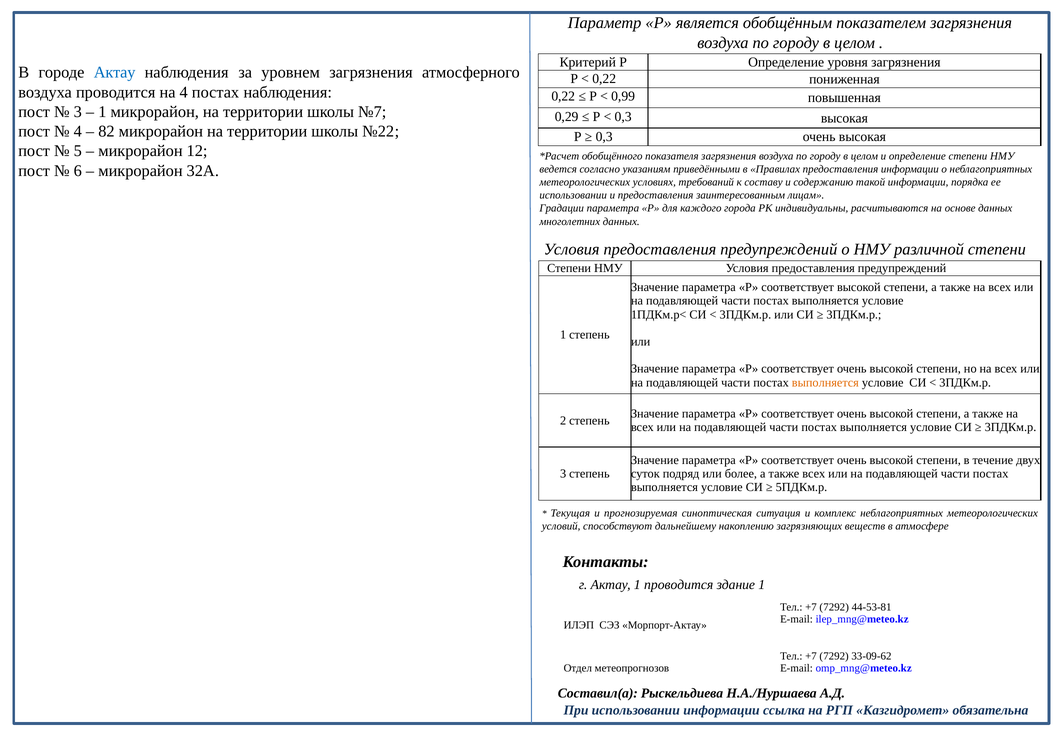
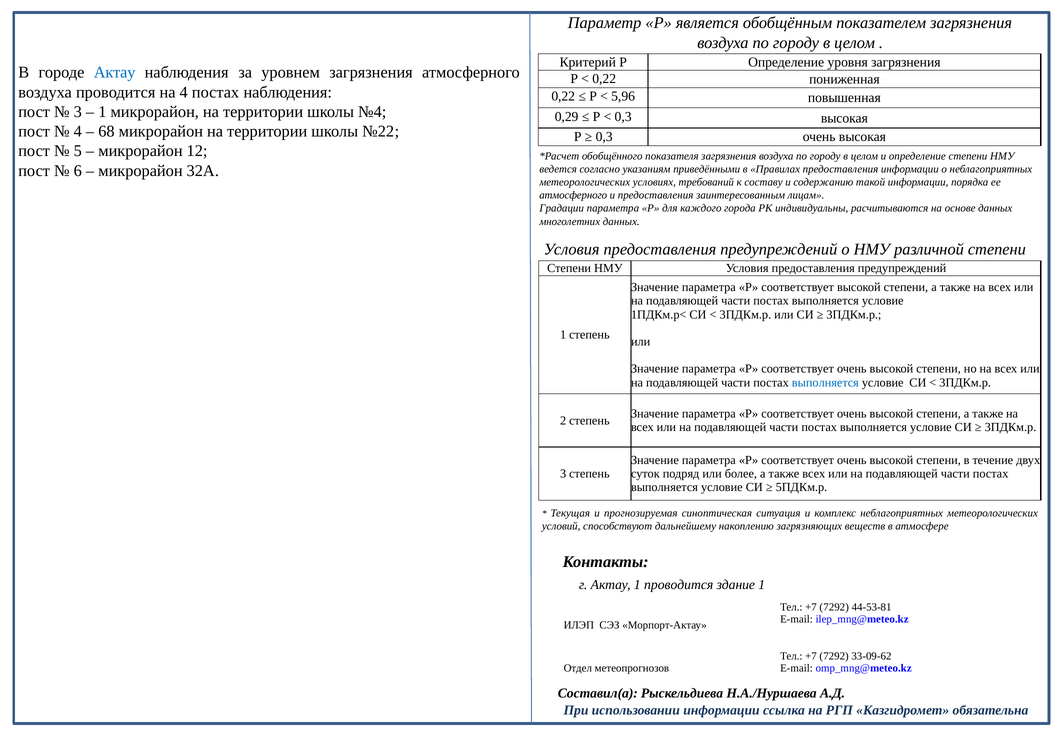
0,99: 0,99 -> 5,96 (623, 96)
№7: №7 -> №4 (372, 112)
82: 82 -> 68 (106, 131)
использовании: использовании -> атмосферного (573, 195)
выполняется colour: orange -> blue (825, 382)
